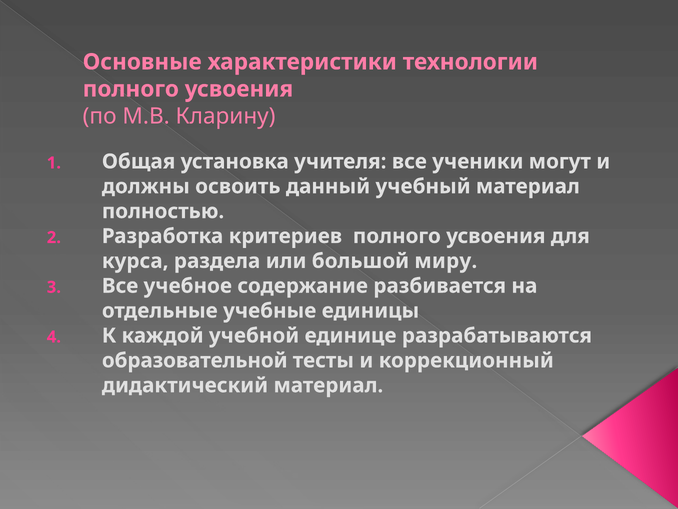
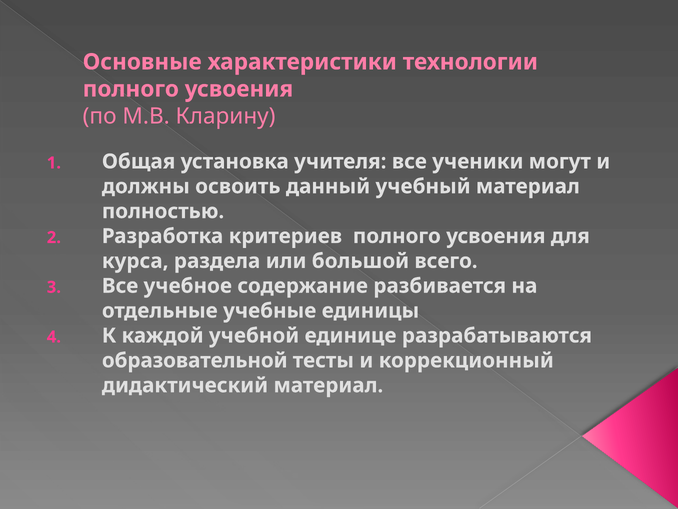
миру: миру -> всего (446, 261)
